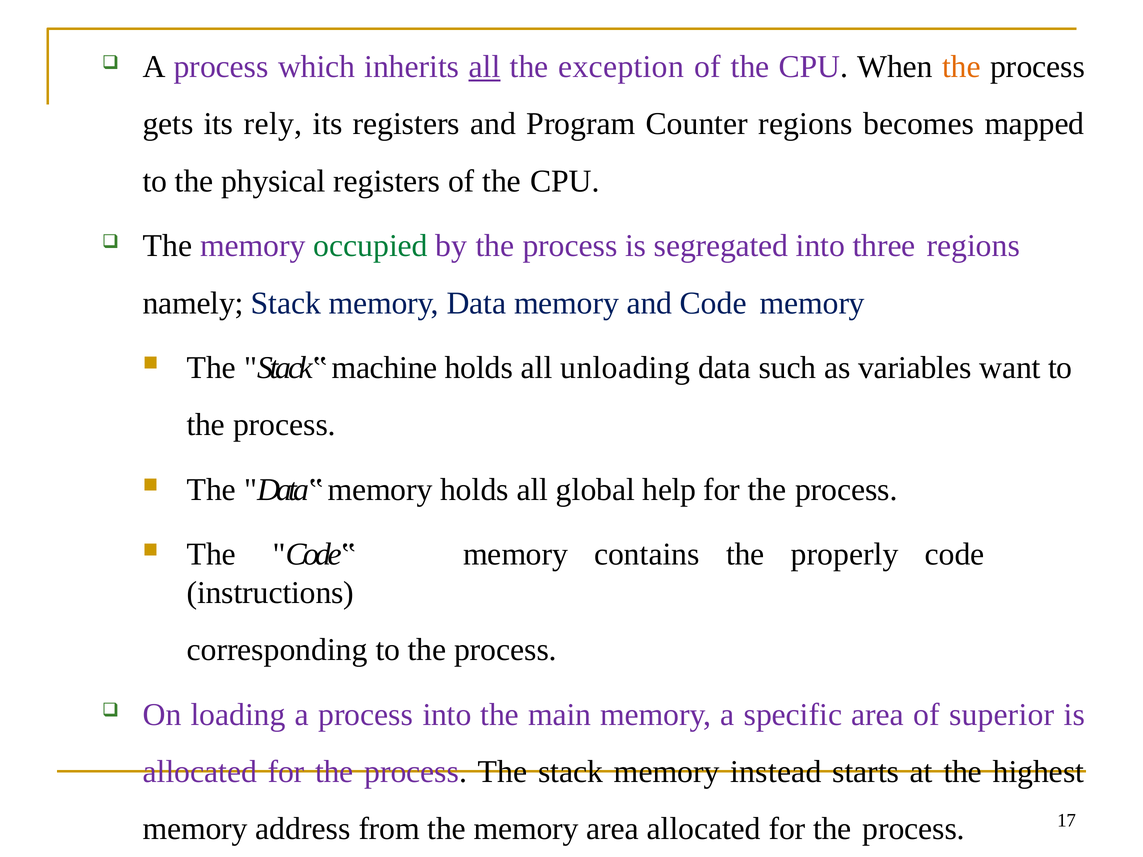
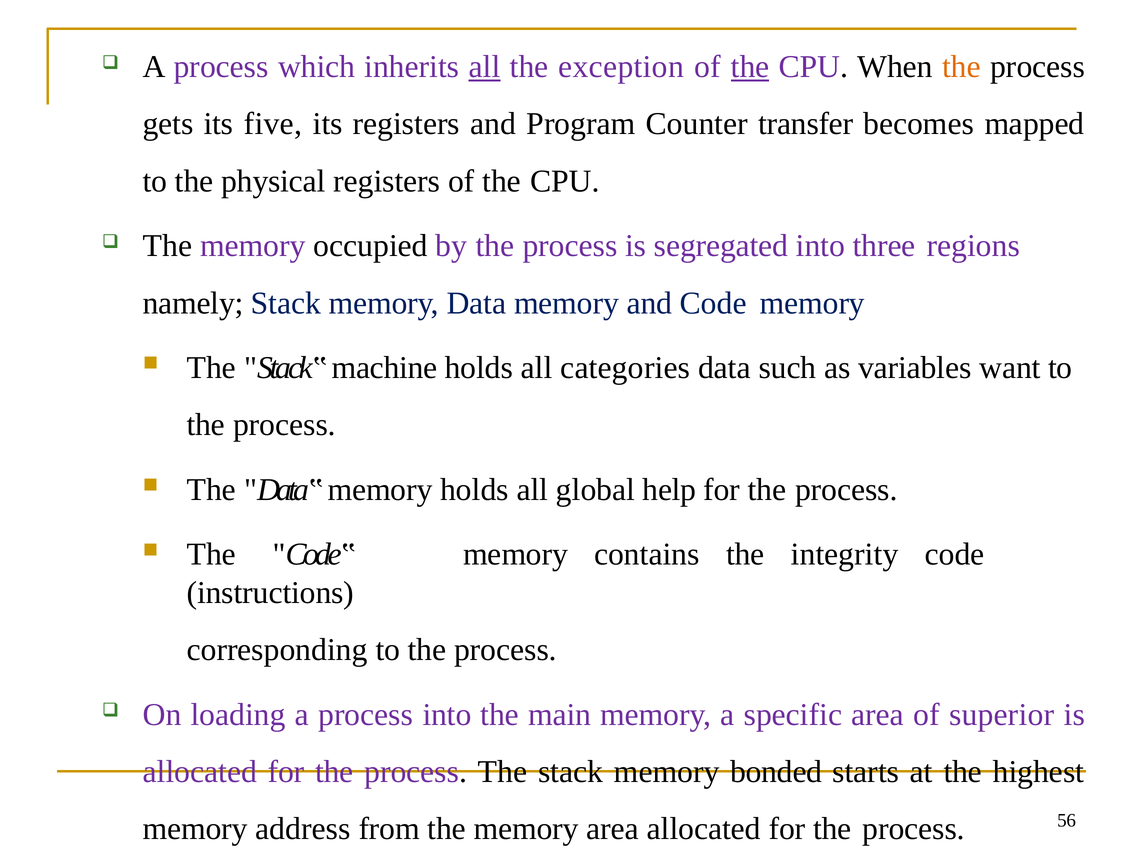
the underline: none -> present (750, 67)
rely: rely -> five (273, 124)
Counter regions: regions -> transfer (806, 124)
occupied colour: green -> black (371, 246)
unloading: unloading -> categories (625, 368)
properly: properly -> integrity (845, 555)
instead: instead -> bonded (776, 772)
17: 17 -> 56 (1067, 821)
